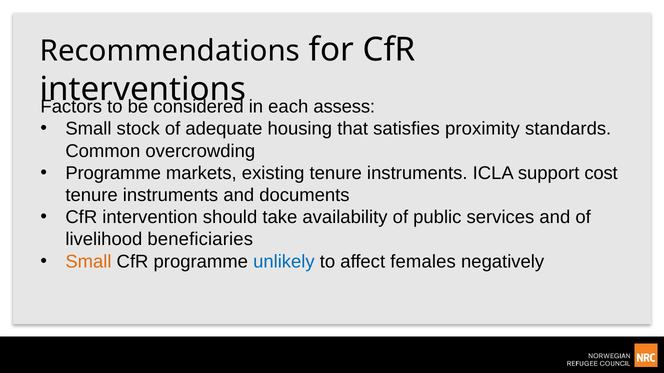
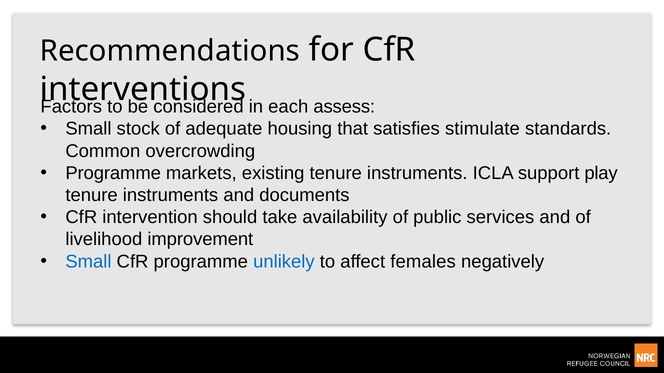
proximity: proximity -> stimulate (482, 129)
cost: cost -> play (601, 173)
beneficiaries: beneficiaries -> improvement (200, 240)
Small colour: orange -> blue (88, 262)
